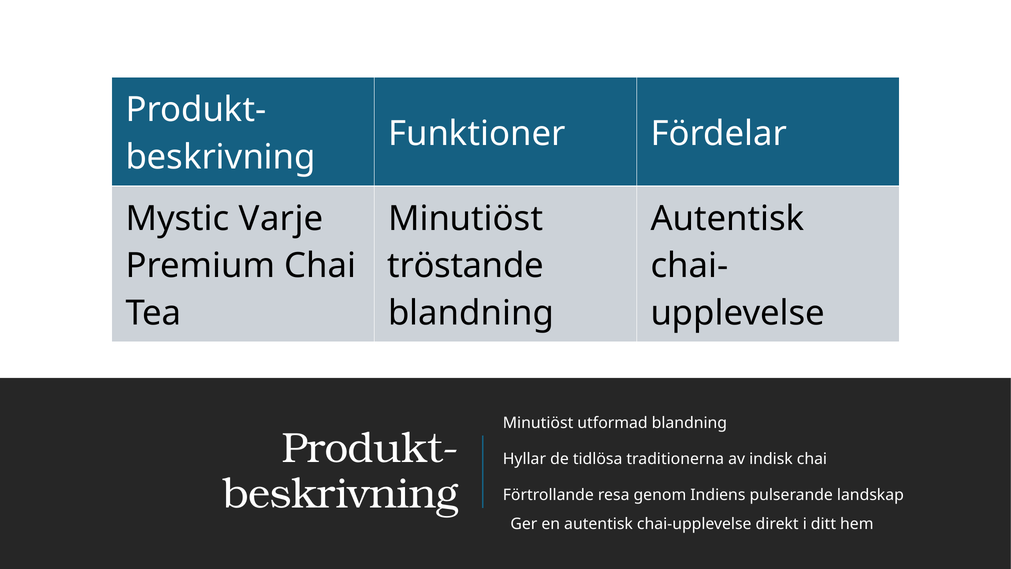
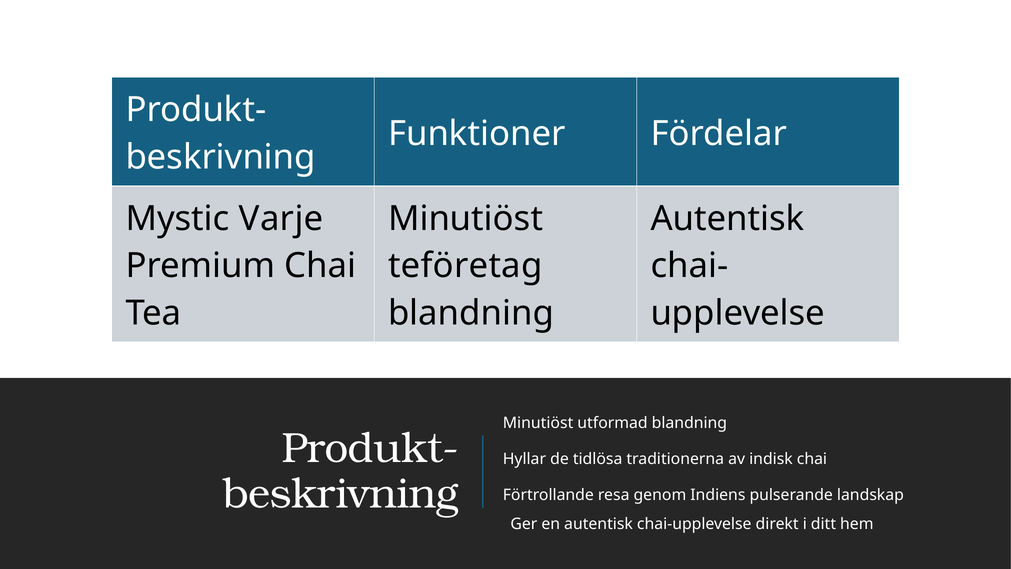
tröstande: tröstande -> teföretag (465, 266)
